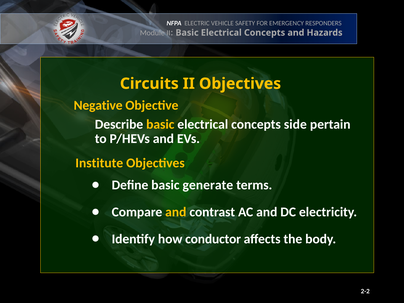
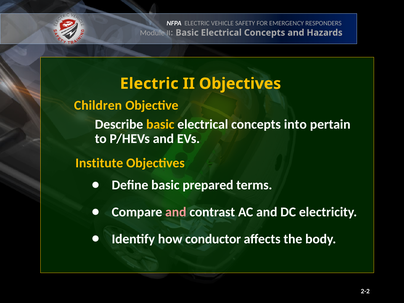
Circuits: Circuits -> Electric (149, 84)
Negative: Negative -> Children (98, 105)
side: side -> into (295, 125)
generate: generate -> prepared (208, 185)
and colour: yellow -> pink (176, 212)
